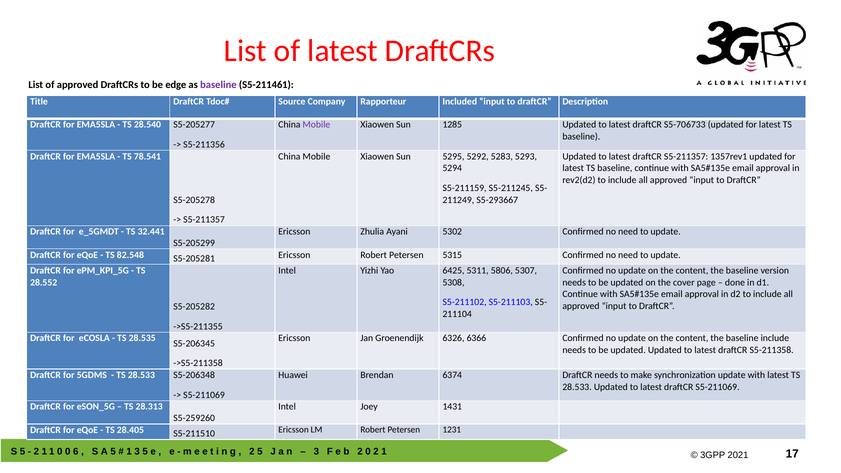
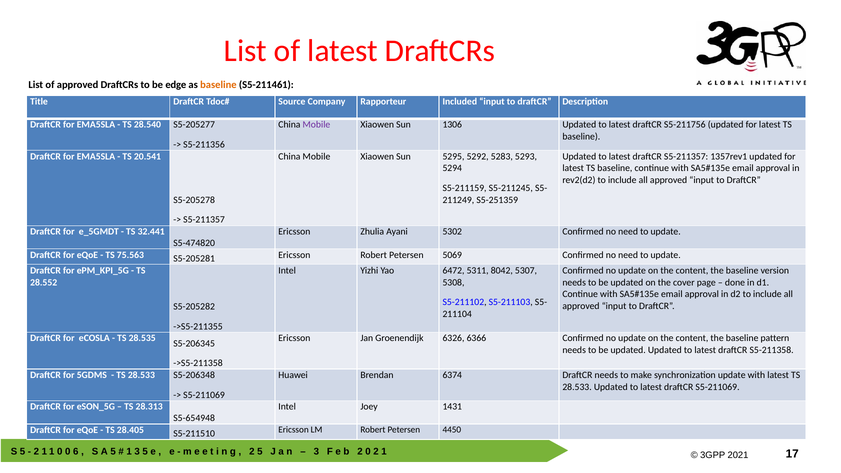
baseline colour: purple -> orange (218, 85)
1285: 1285 -> 1306 (452, 125)
S5-706733: S5-706733 -> S5-211756 (685, 125)
78.541: 78.541 -> 20.541 (147, 156)
S5-293667: S5-293667 -> S5-251359 (497, 200)
S5-205299: S5-205299 -> S5-474820 (194, 243)
82.548: 82.548 -> 75.563 (130, 255)
5315: 5315 -> 5069 (452, 255)
6425: 6425 -> 6472 (453, 270)
5806: 5806 -> 8042 (502, 270)
baseline include: include -> pattern (775, 338)
S5-259260: S5-259260 -> S5-654948 (194, 418)
1231: 1231 -> 4450 (452, 430)
